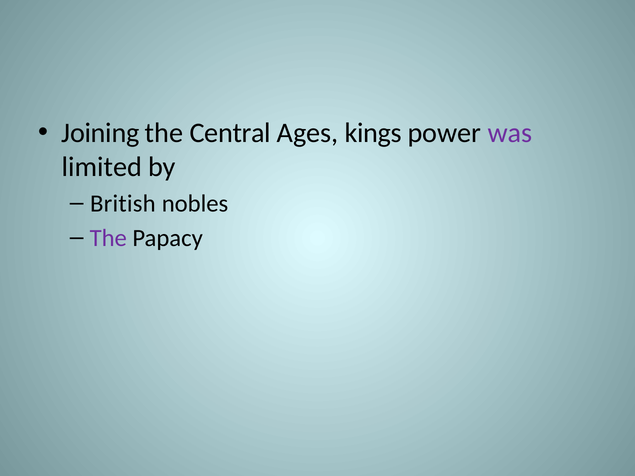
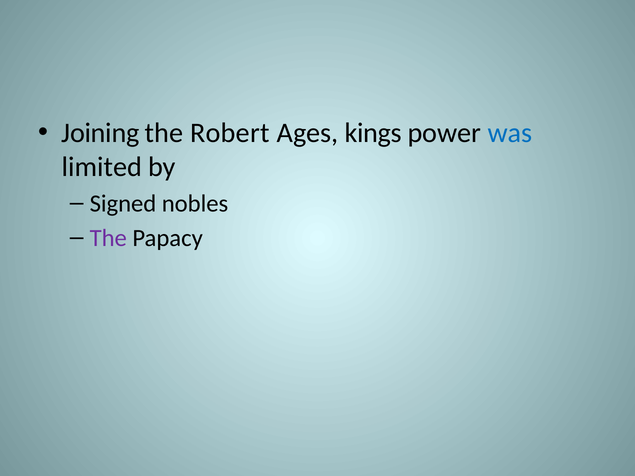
Central: Central -> Robert (230, 133)
was colour: purple -> blue (510, 133)
British: British -> Signed (123, 204)
